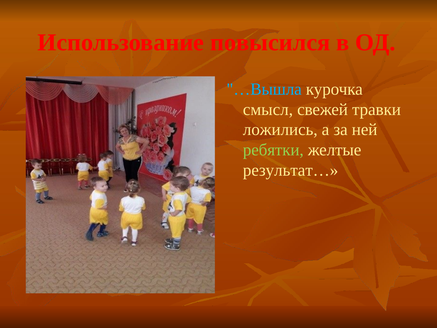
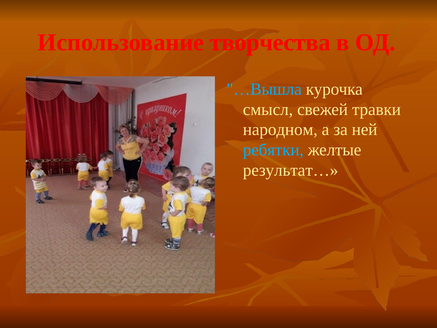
повысился: повысился -> творчества (270, 42)
ложились: ложились -> народном (280, 130)
ребятки colour: light green -> light blue (273, 150)
